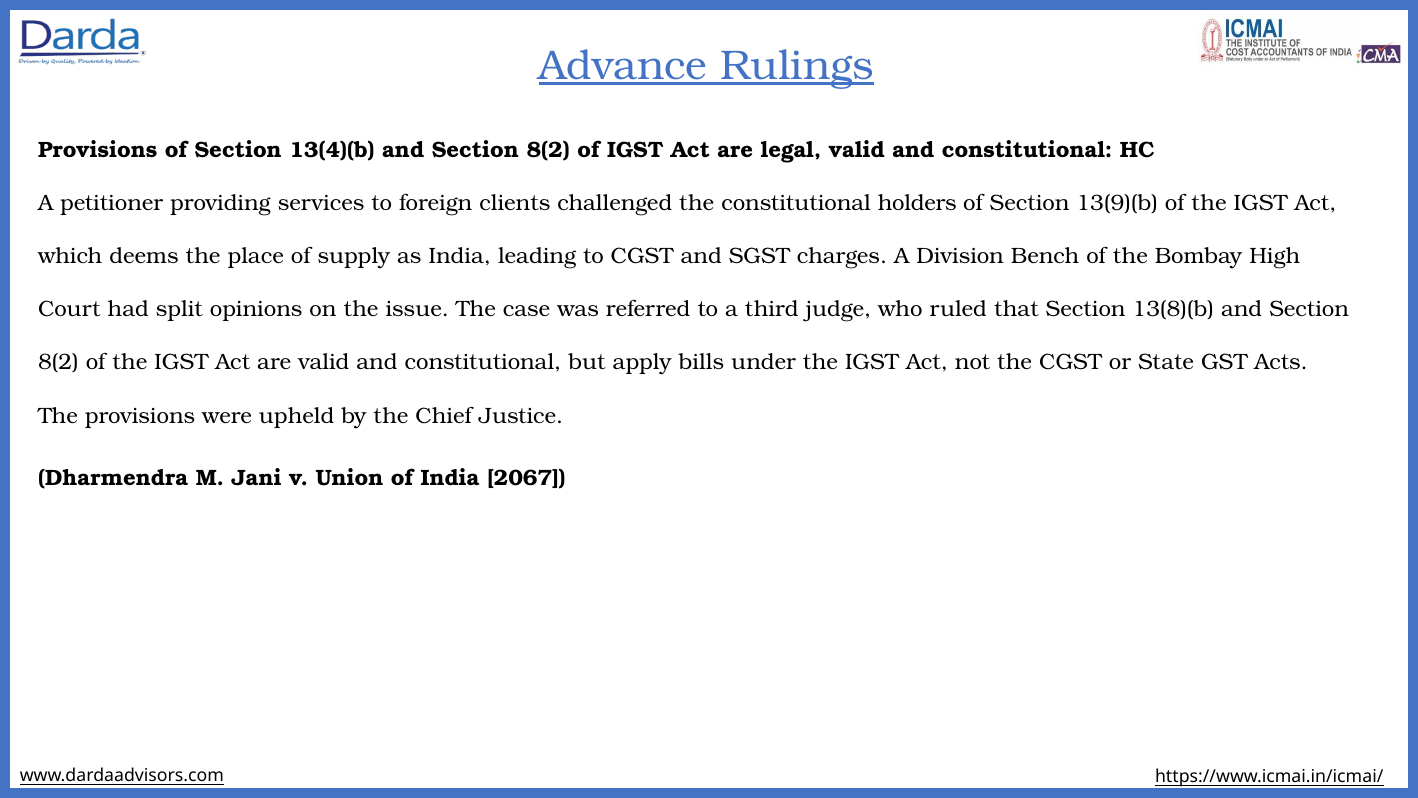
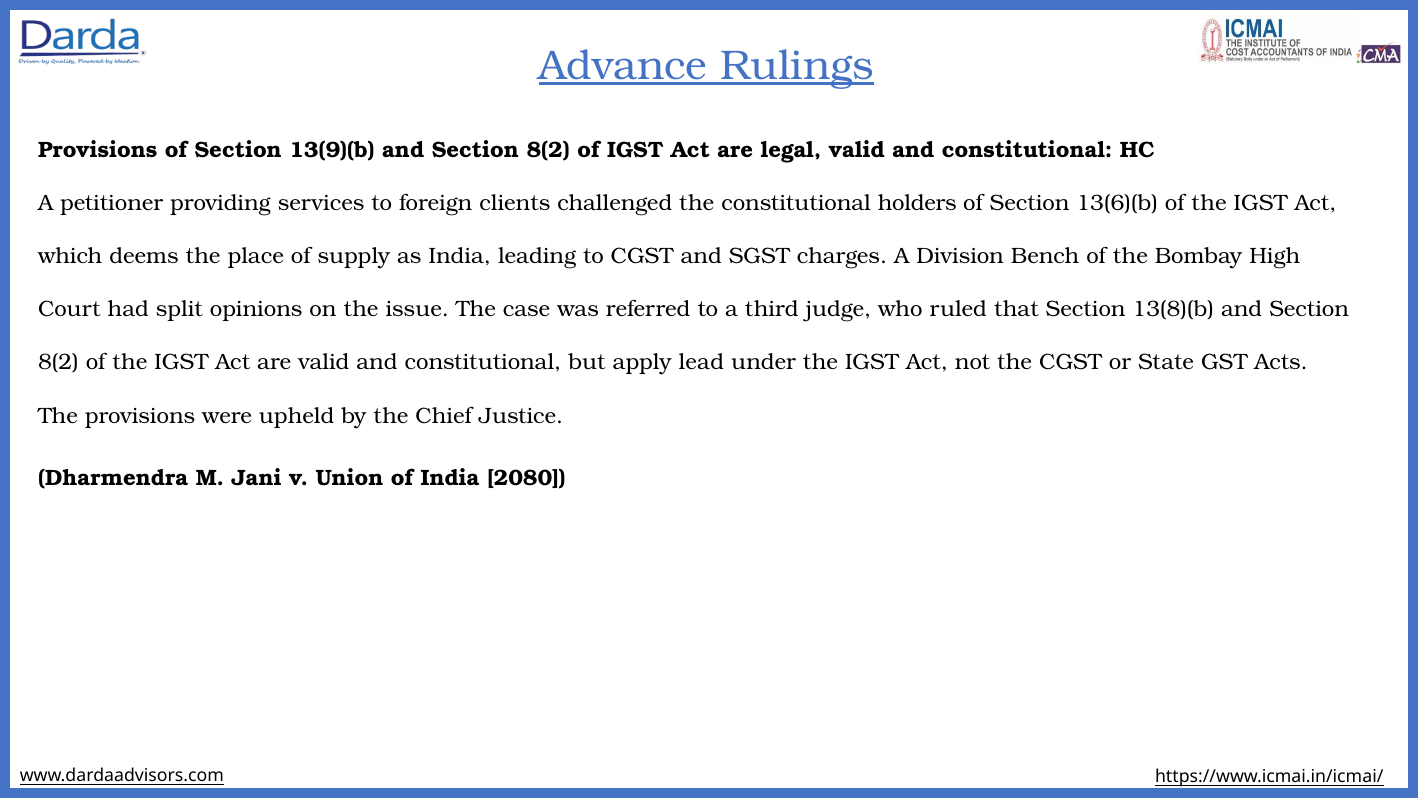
13(4)(b: 13(4)(b -> 13(9)(b (332, 150)
13(9)(b: 13(9)(b -> 13(6)(b (1117, 203)
bills: bills -> lead (701, 362)
2067: 2067 -> 2080 (526, 478)
